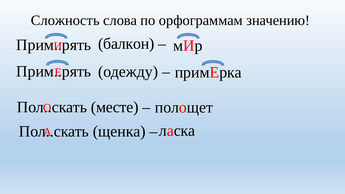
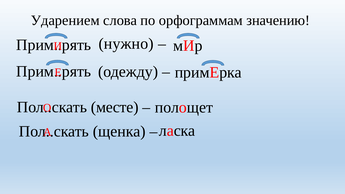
Сложность: Сложность -> Ударением (65, 21)
балкон: балкон -> нужно (126, 44)
